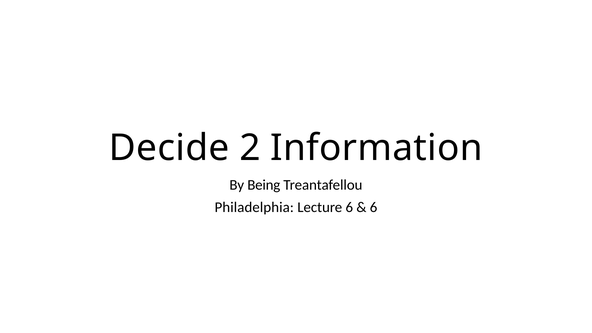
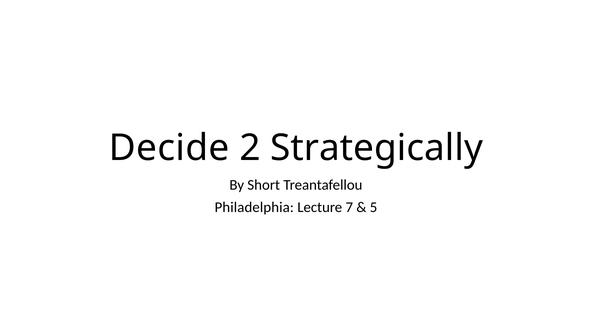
Information: Information -> Strategically (377, 148)
Being: Being -> Short (264, 185)
Lecture 6: 6 -> 7 (349, 207)
6: 6 -> 5 (374, 207)
